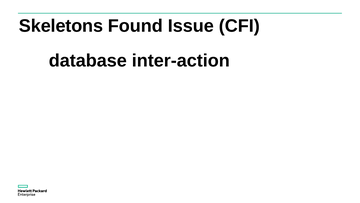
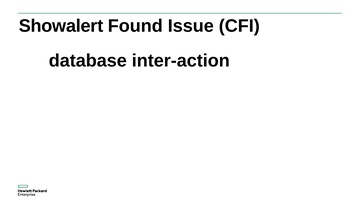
Skeletons: Skeletons -> Showalert (61, 26)
